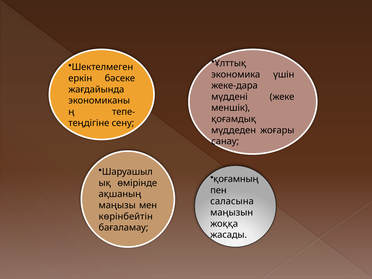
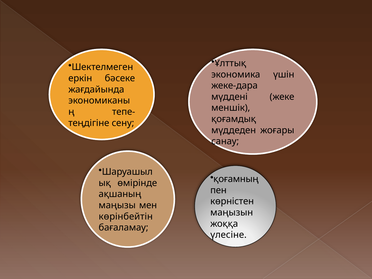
саласына: саласына -> көрністен (232, 201)
жасады: жасады -> үлесіне (229, 235)
